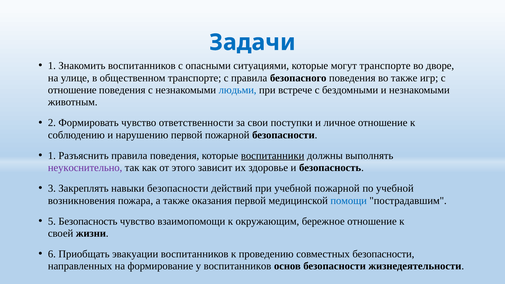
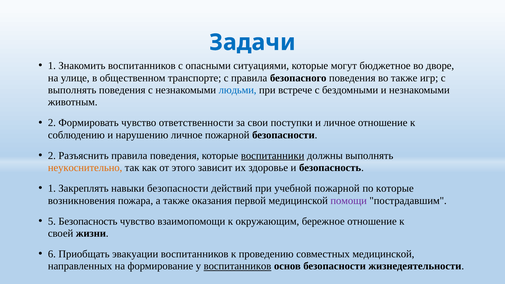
могут транспорте: транспорте -> бюджетное (385, 66)
отношение: отношение -> выполнять (72, 90)
нарушению первой: первой -> личное (187, 135)
1: 1 -> 2 (52, 156)
неукоснительно colour: purple -> orange (85, 168)
3: 3 -> 1 (52, 188)
по учебной: учебной -> которые (395, 188)
помощи colour: blue -> purple (349, 201)
совместных безопасности: безопасности -> медицинской (383, 254)
воспитанников underline: none -> present (237, 266)
